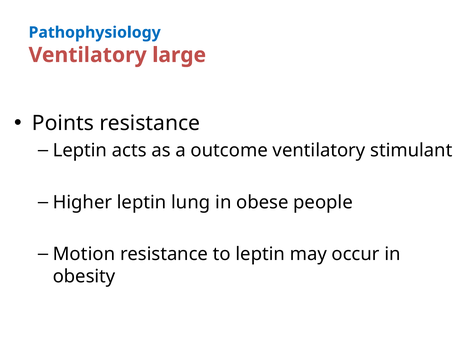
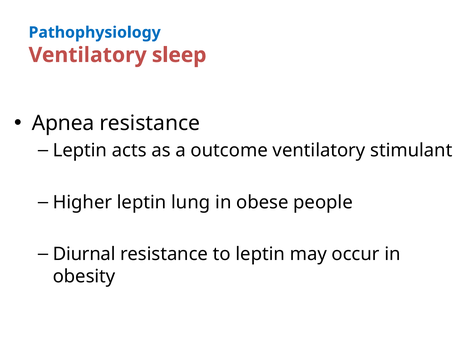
large: large -> sleep (179, 55)
Points: Points -> Apnea (63, 123)
Motion: Motion -> Diurnal (84, 254)
